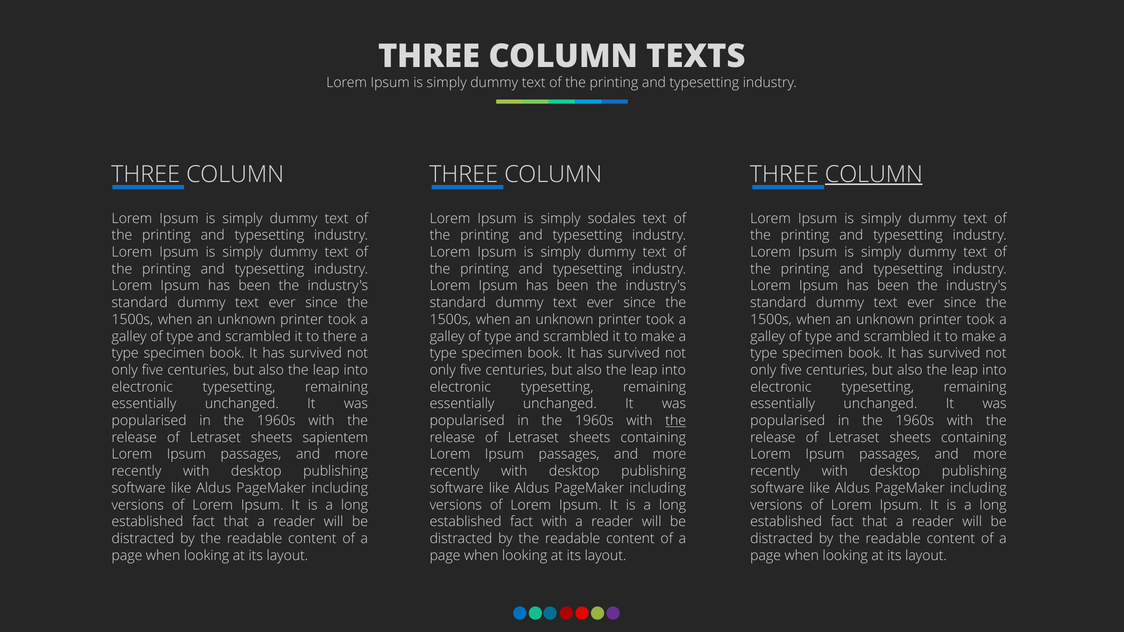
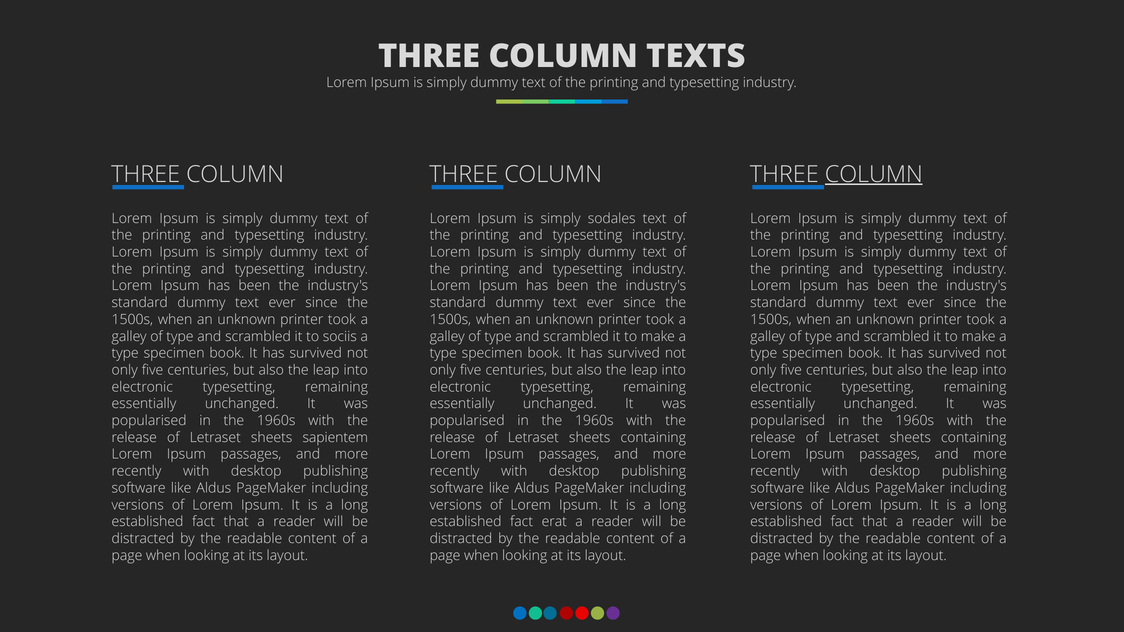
there: there -> sociis (340, 337)
the underline: present -> none (676, 421)
fact with: with -> erat (554, 522)
